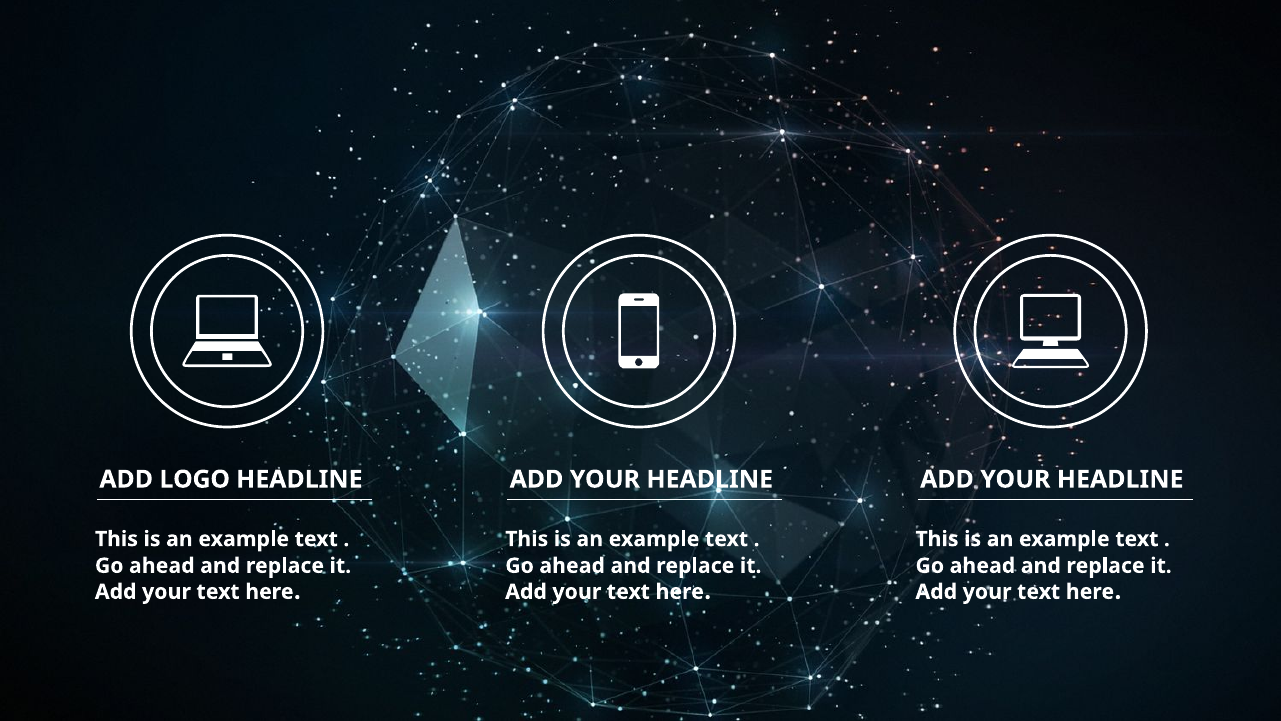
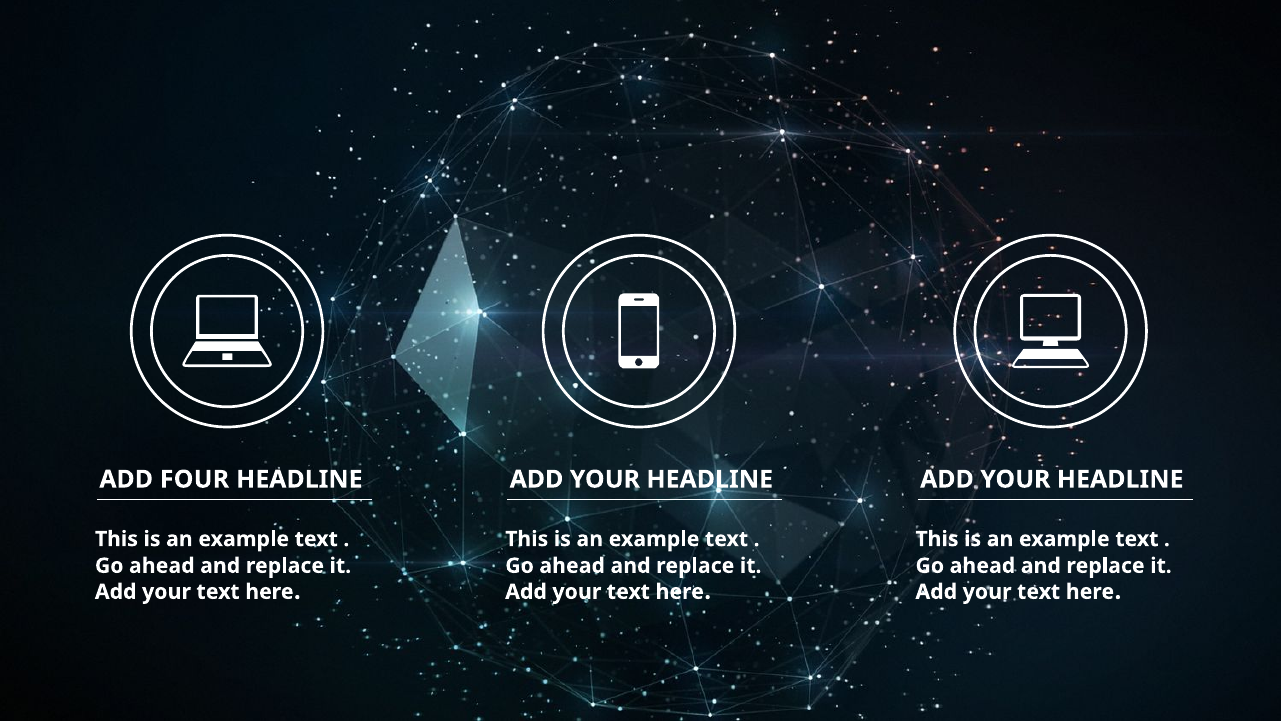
LOGO: LOGO -> FOUR (194, 479)
